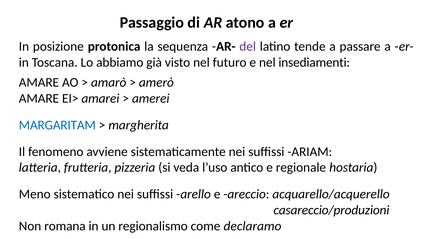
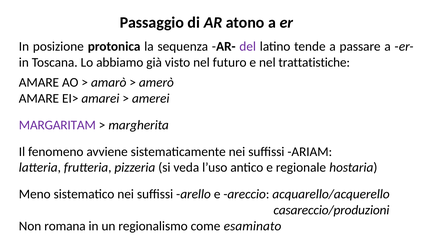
insediamenti: insediamenti -> trattatistiche (314, 62)
MARGARITAM colour: blue -> purple (57, 125)
declaramo: declaramo -> esaminato (253, 226)
